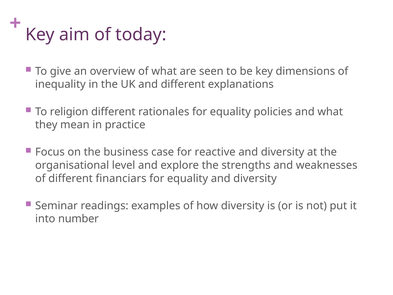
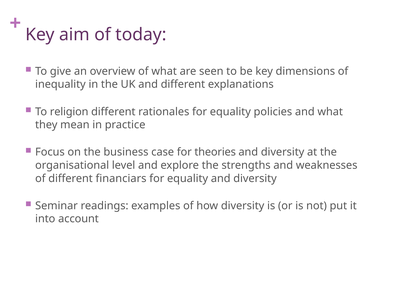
reactive: reactive -> theories (215, 152)
number: number -> account (78, 219)
